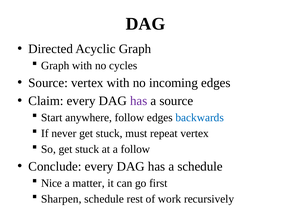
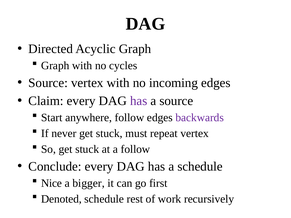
backwards colour: blue -> purple (200, 118)
matter: matter -> bigger (89, 183)
Sharpen: Sharpen -> Denoted (61, 199)
